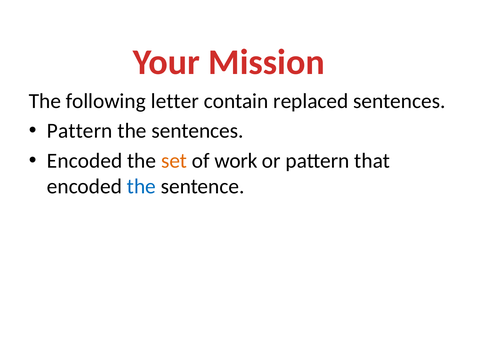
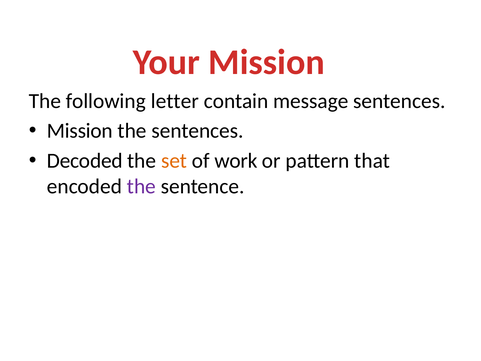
replaced: replaced -> message (311, 101)
Pattern: Pattern -> Mission (80, 131)
Encoded: Encoded -> Decoded (85, 161)
the colour: blue -> purple (141, 186)
